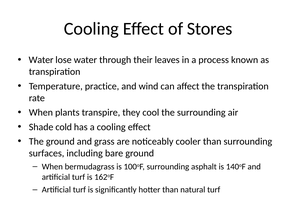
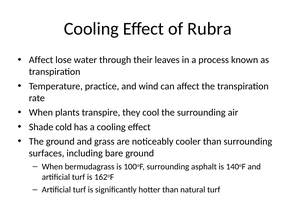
Stores: Stores -> Rubra (209, 29)
Water: Water -> Affect (41, 60)
